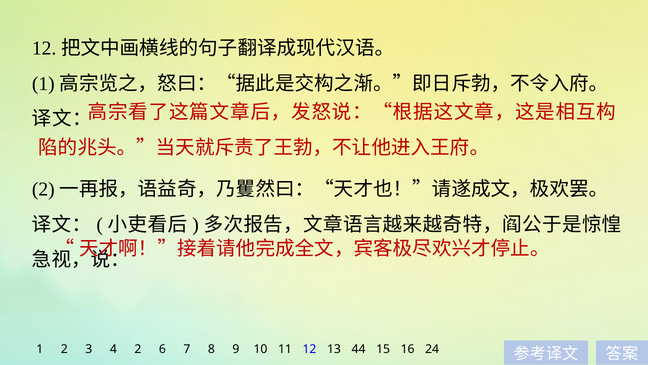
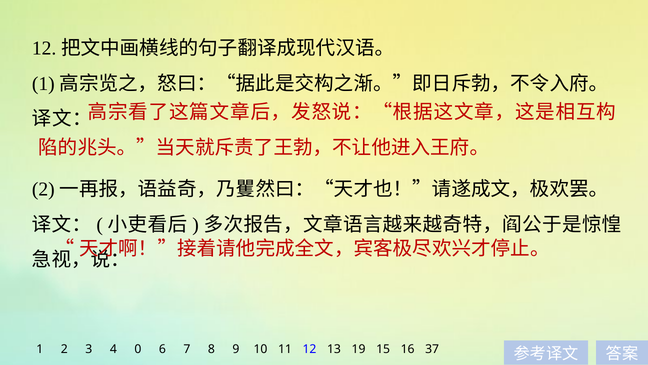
4 2: 2 -> 0 (138, 349)
44: 44 -> 19 (359, 349)
24: 24 -> 37 (432, 349)
